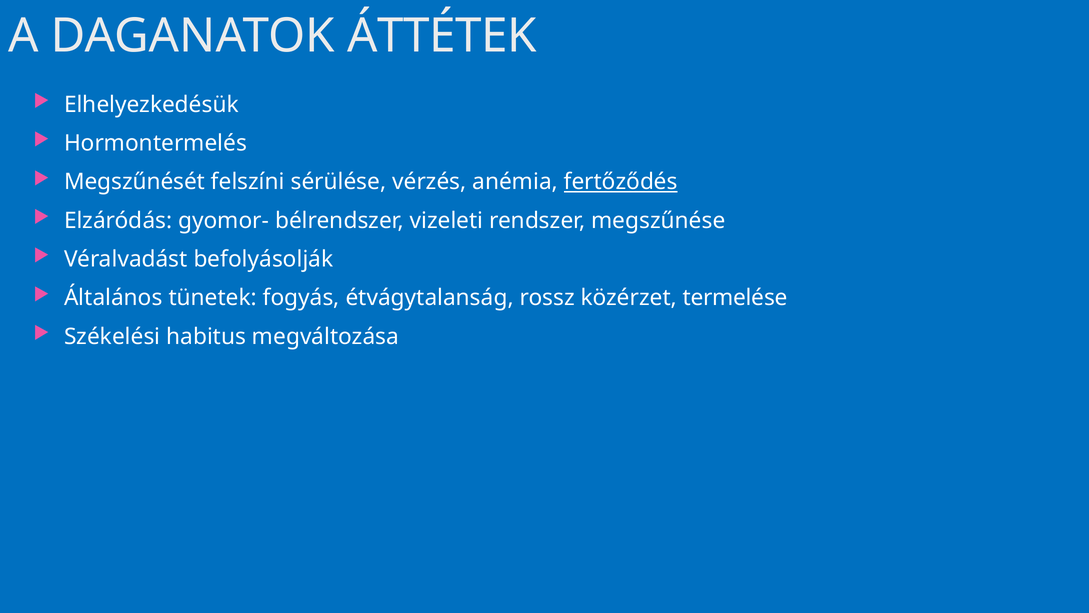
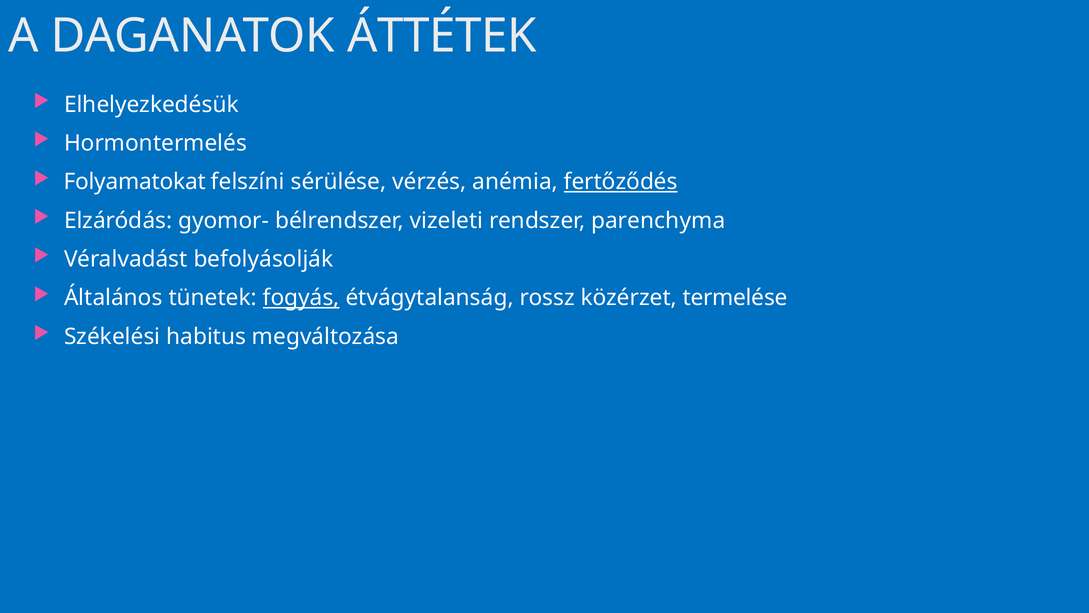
Megszűnését: Megszűnését -> Folyamatokat (135, 182)
megszűnése: megszűnése -> parenchyma (658, 220)
fogyás underline: none -> present (301, 298)
